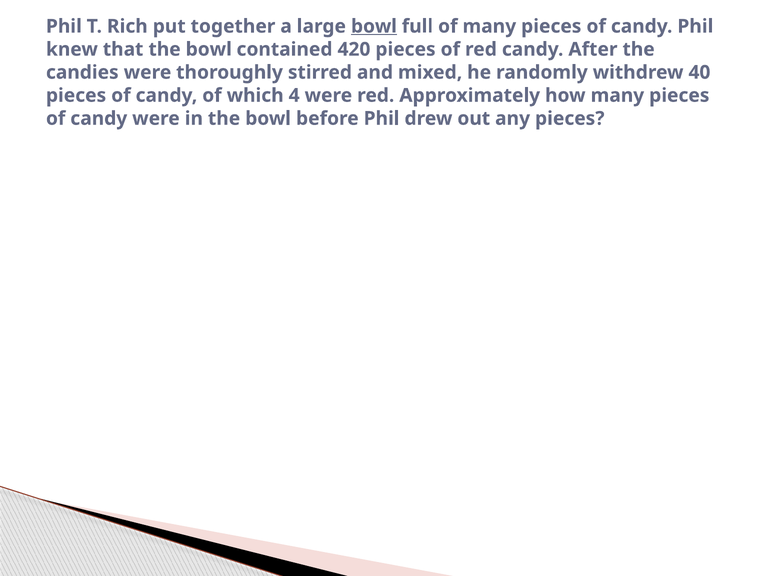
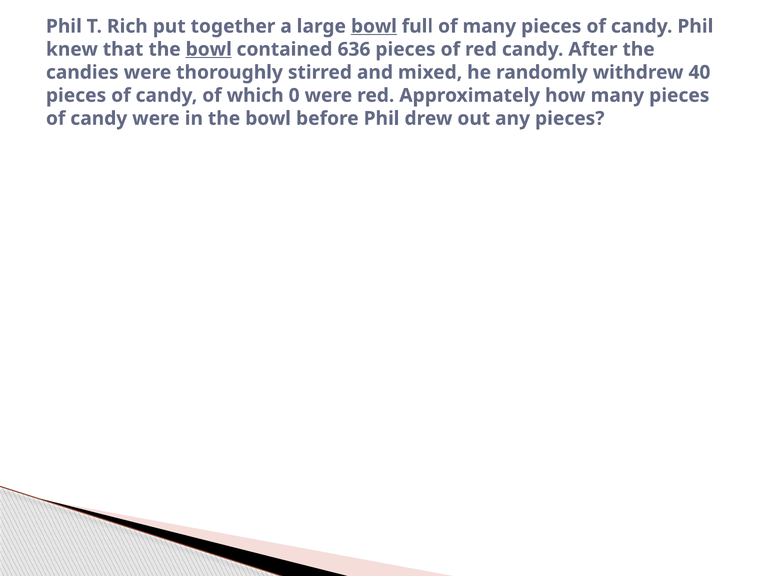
bowl underline: none -> present (209, 49)
420: 420 -> 636 (354, 49)
4: 4 -> 0 (294, 95)
